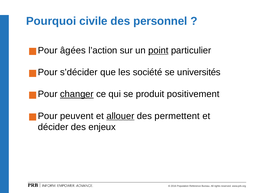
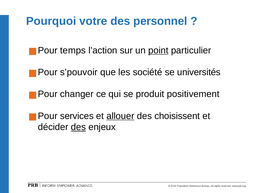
civile: civile -> votre (93, 21)
âgées: âgées -> temps (73, 50)
s’décider: s’décider -> s’pouvoir (79, 72)
changer underline: present -> none (77, 94)
peuvent: peuvent -> services (77, 116)
permettent: permettent -> choisissent (177, 116)
des underline: none -> present (78, 127)
